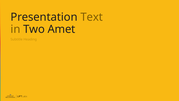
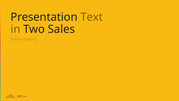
Amet: Amet -> Sales (61, 29)
